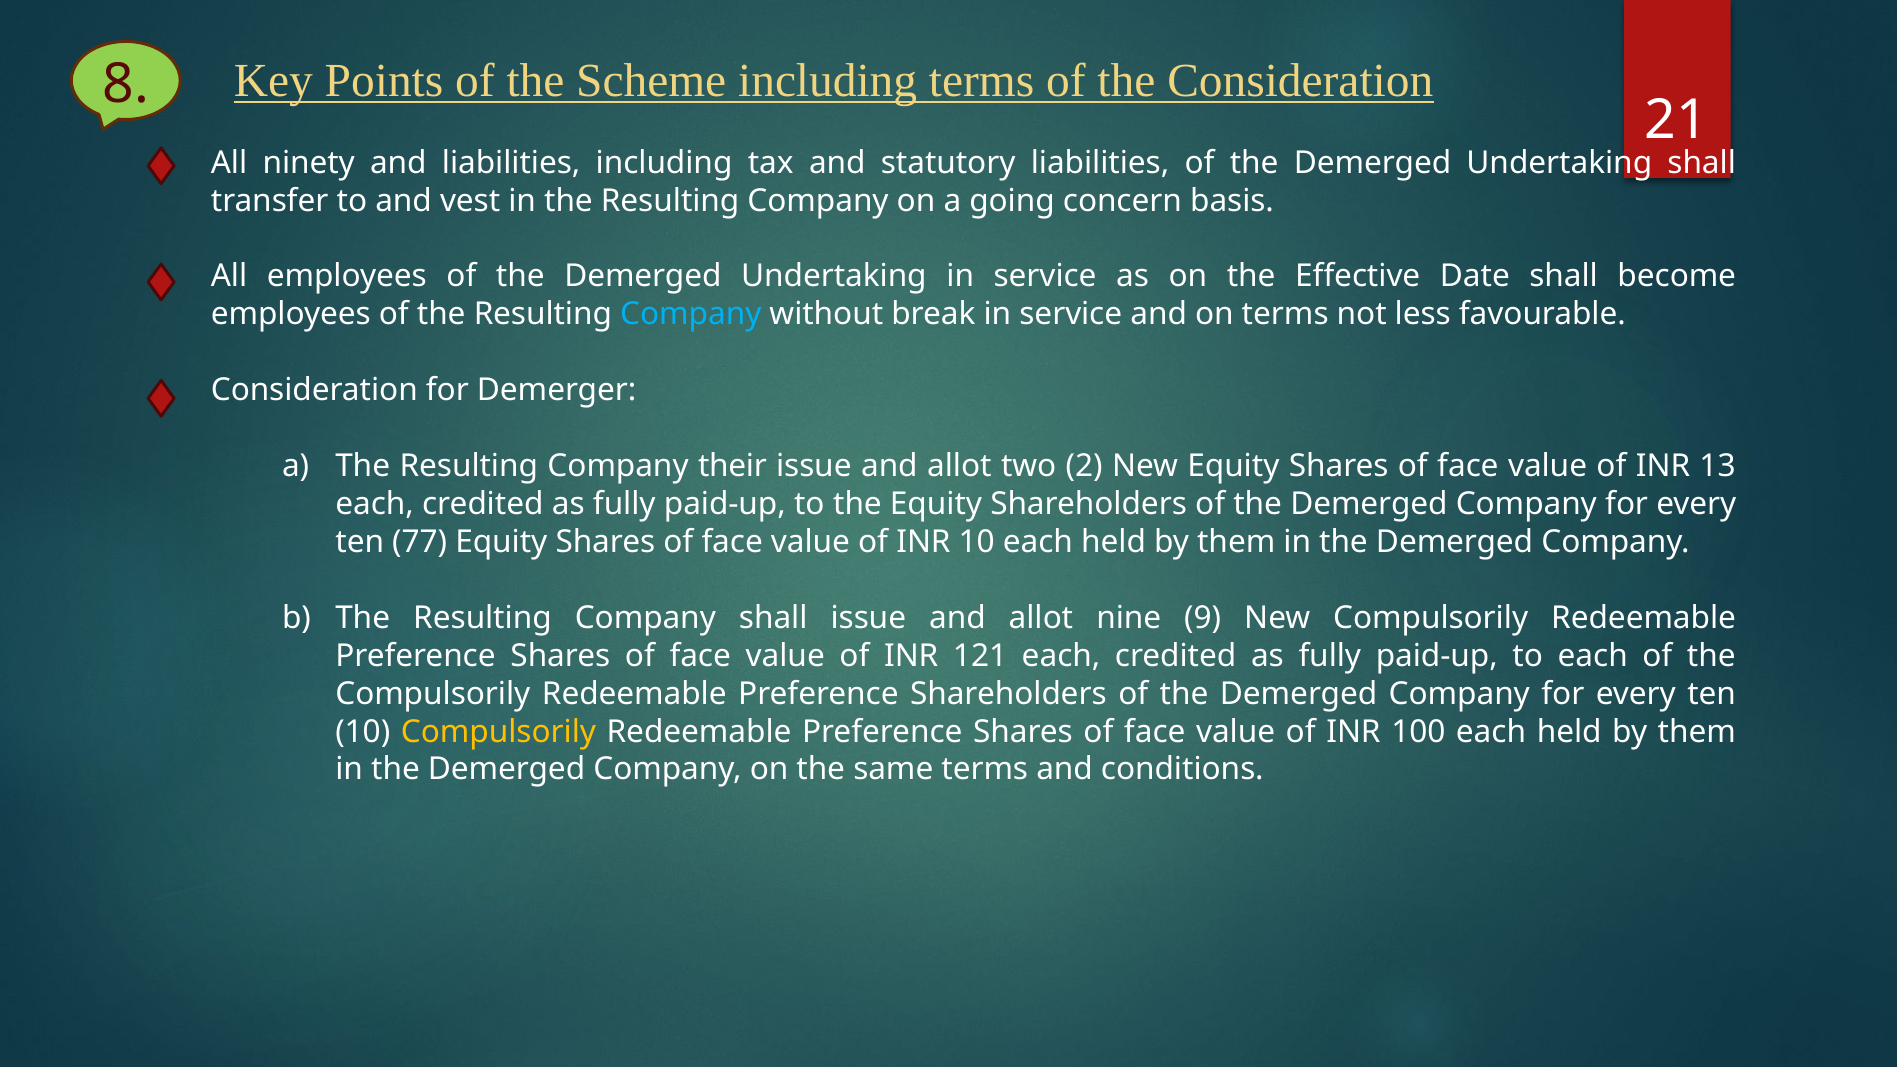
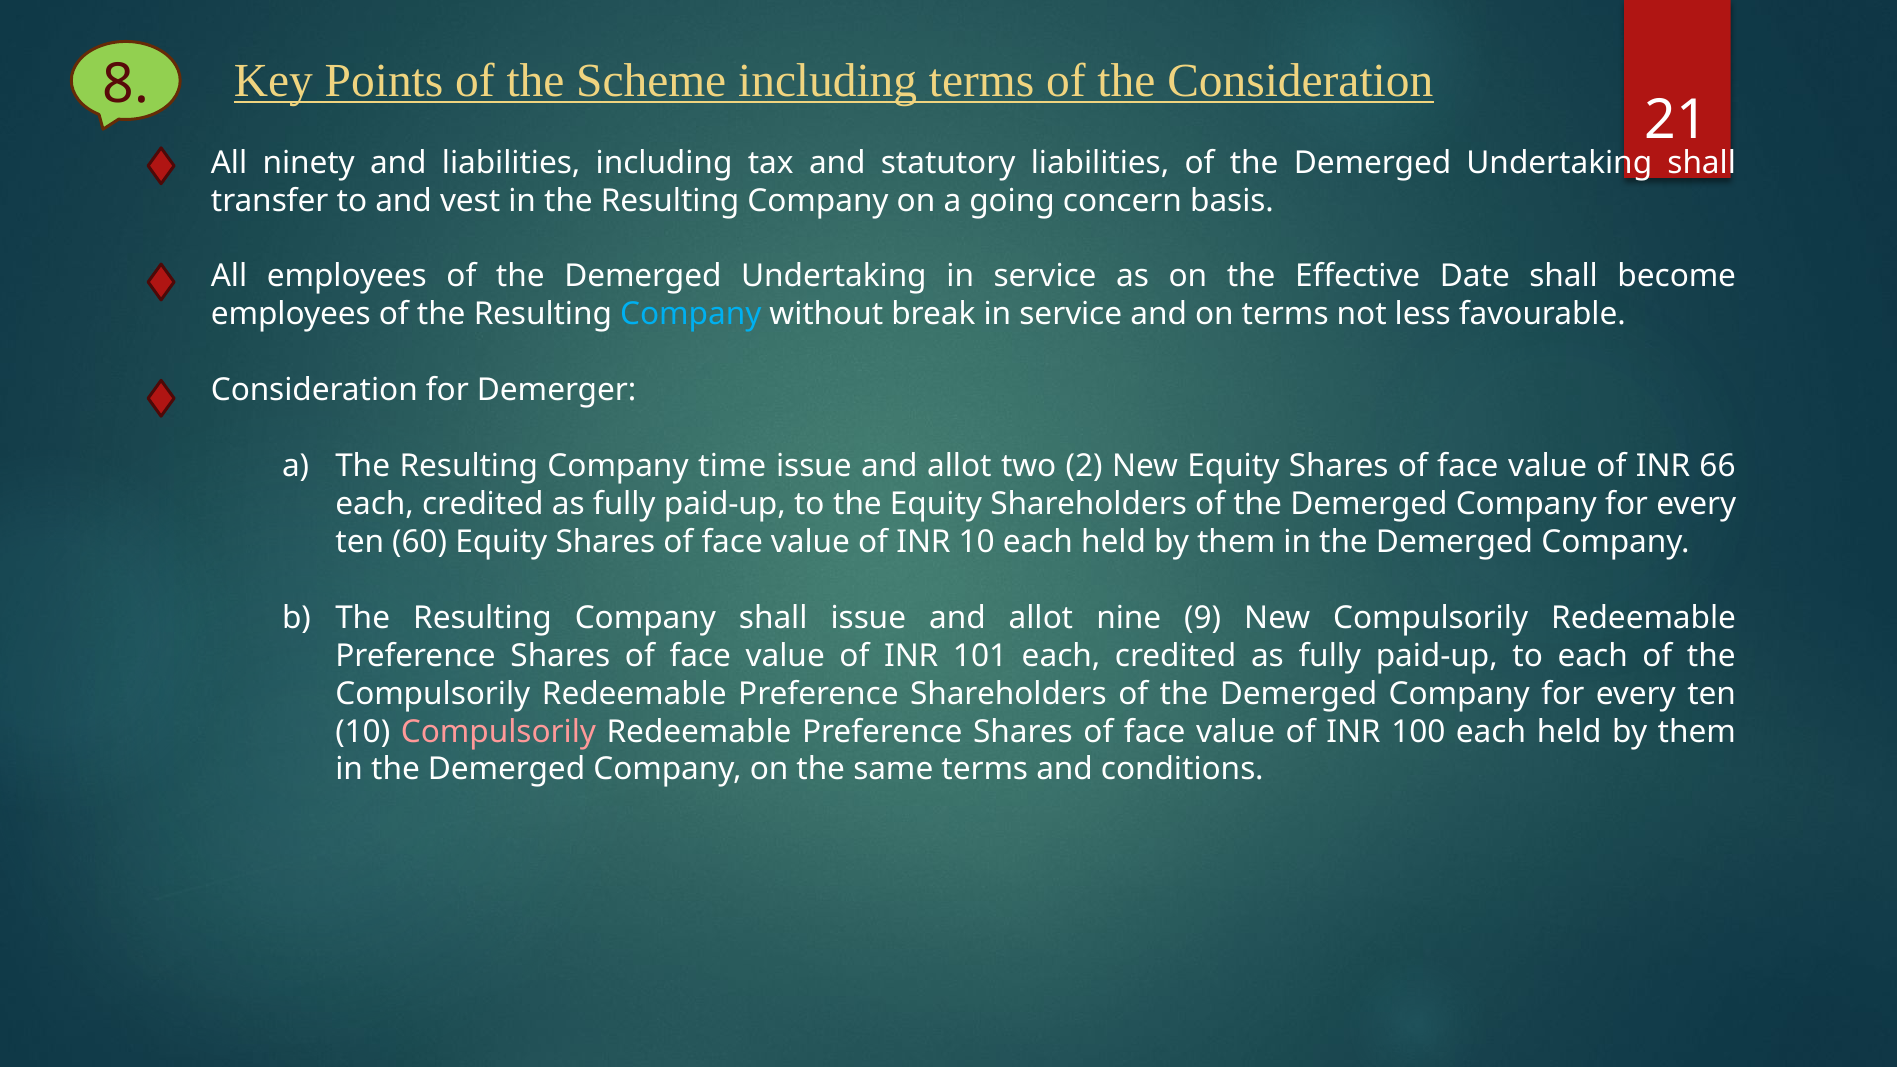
their: their -> time (732, 466)
13: 13 -> 66 (1718, 466)
77: 77 -> 60 (420, 542)
121: 121 -> 101 (980, 656)
Compulsorily colour: yellow -> pink (498, 732)
